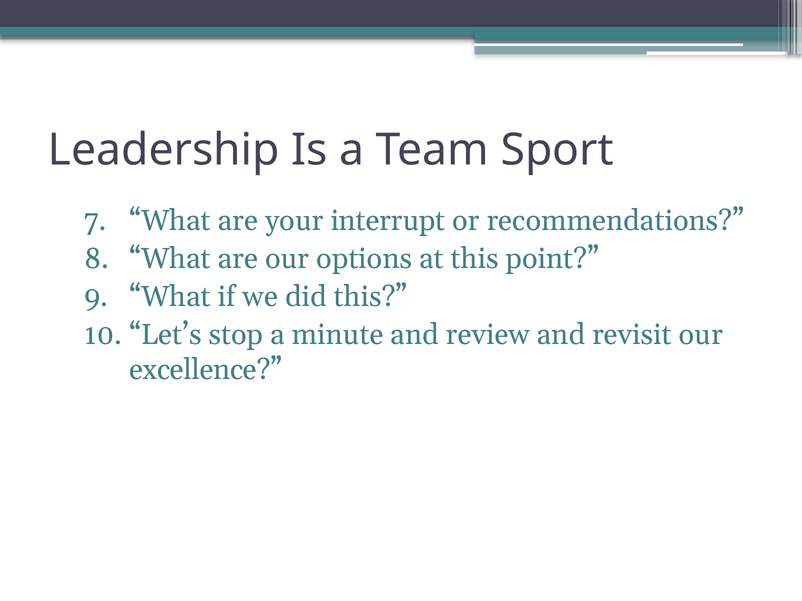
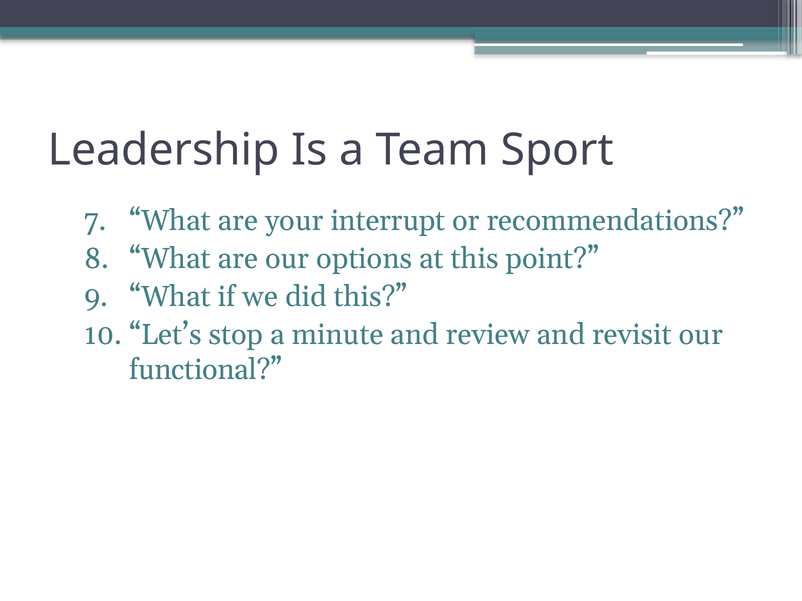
excellence: excellence -> functional (206, 370)
